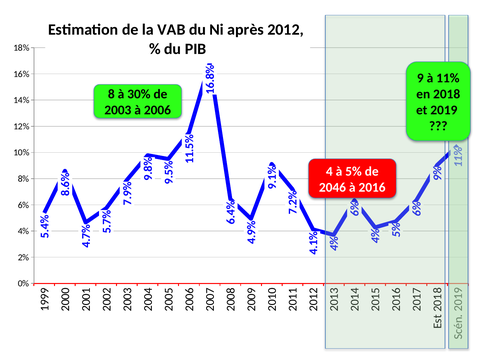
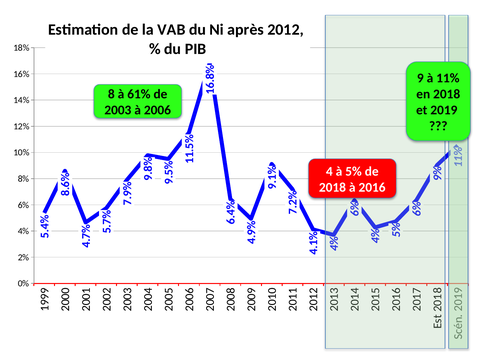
30%: 30% -> 61% (139, 94)
2046: 2046 -> 2018 (332, 187)
